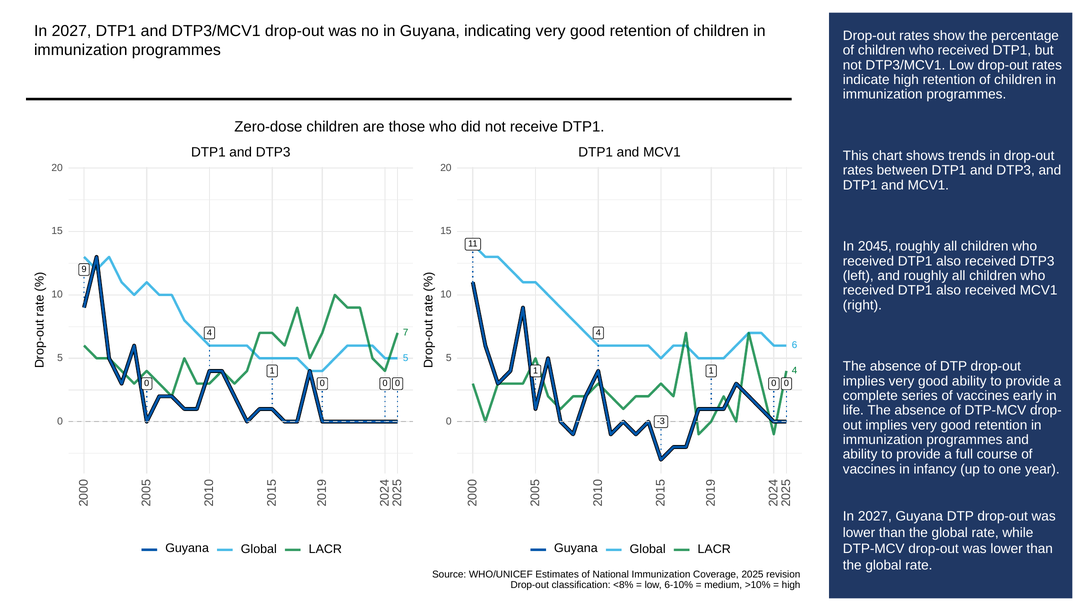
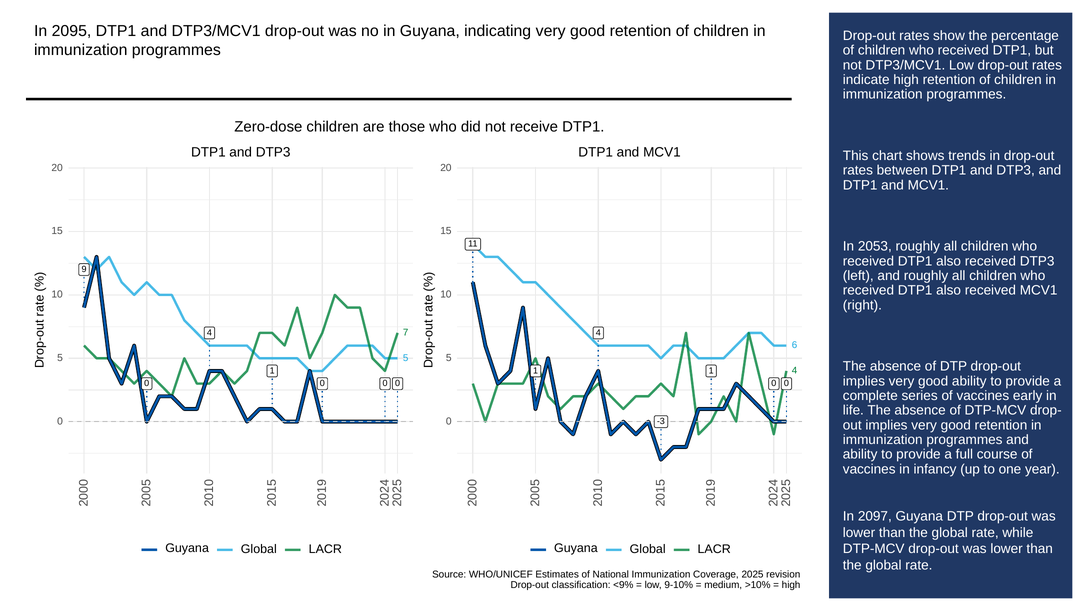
2027: 2027 -> 2095 (72, 31)
2045: 2045 -> 2053 (875, 246)
2027: 2027 -> 2097 (875, 516)
<8%: <8% -> <9% (623, 585)
6-10%: 6-10% -> 9-10% (679, 585)
